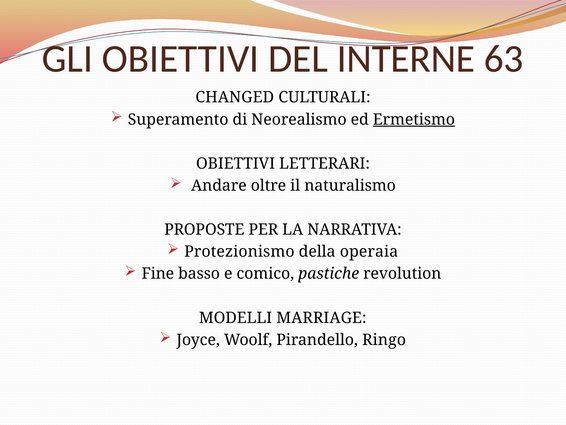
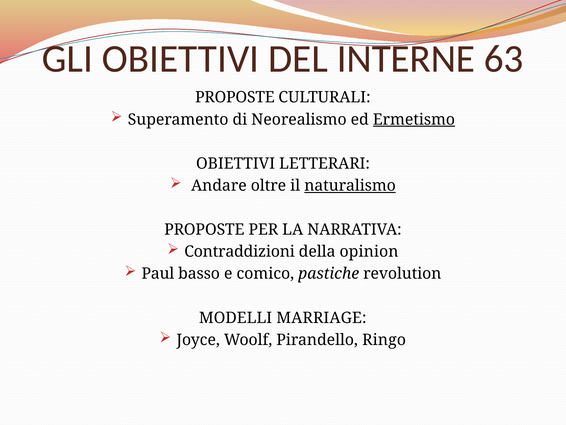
CHANGED: CHANGED -> PROPOSTE (235, 97)
naturalismo underline: none -> present (350, 185)
Protezionismo: Protezionismo -> Contraddizioni (240, 251)
operaia: operaia -> opinion (369, 251)
Fine: Fine -> Paul (158, 273)
